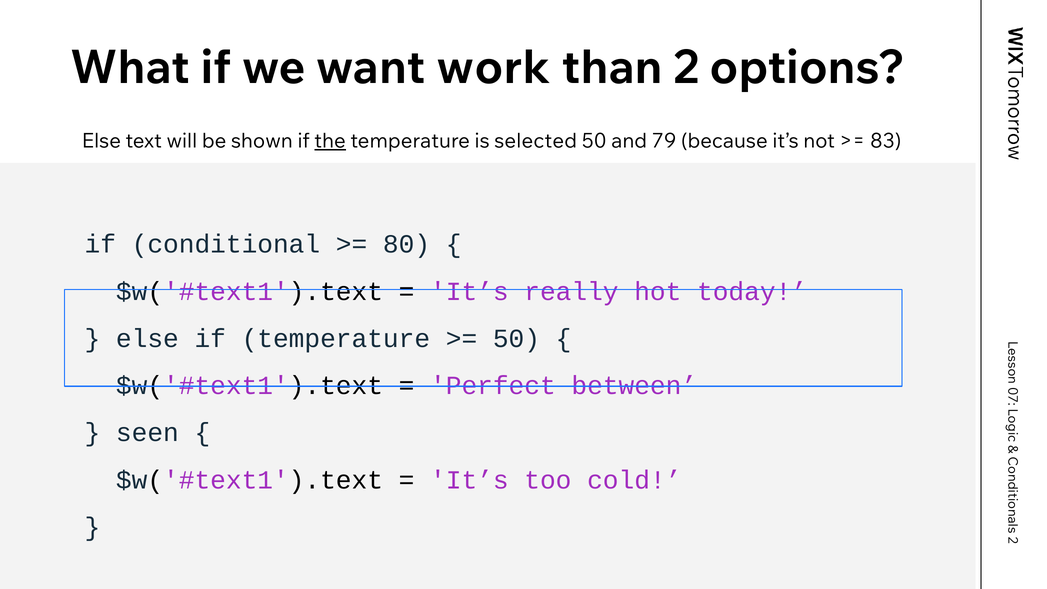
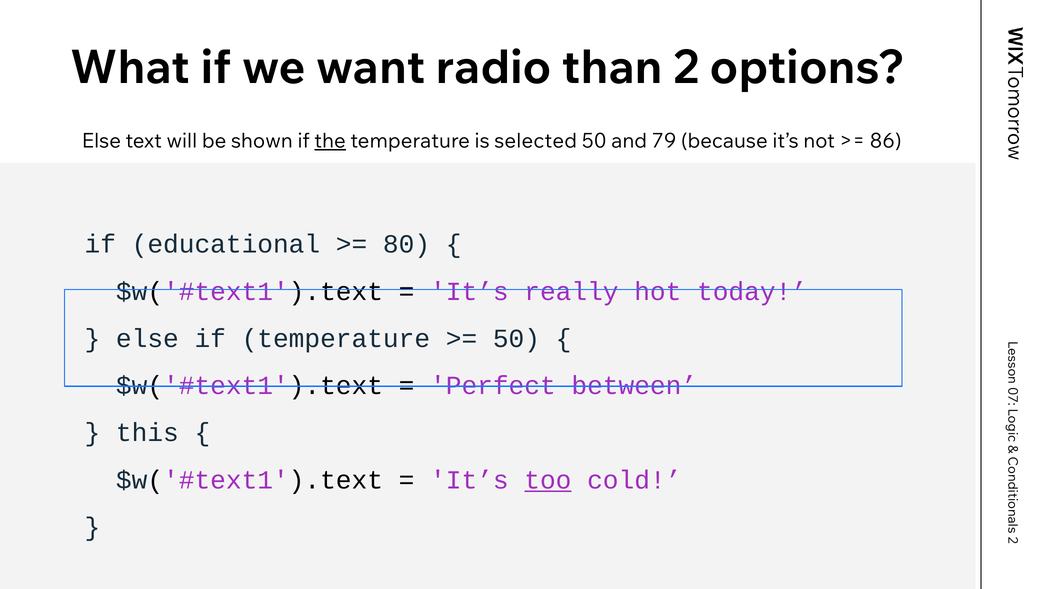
work: work -> radio (494, 68)
83: 83 -> 86 (886, 141)
conditional: conditional -> educational (226, 244)
seen: seen -> this (147, 433)
too underline: none -> present (548, 480)
